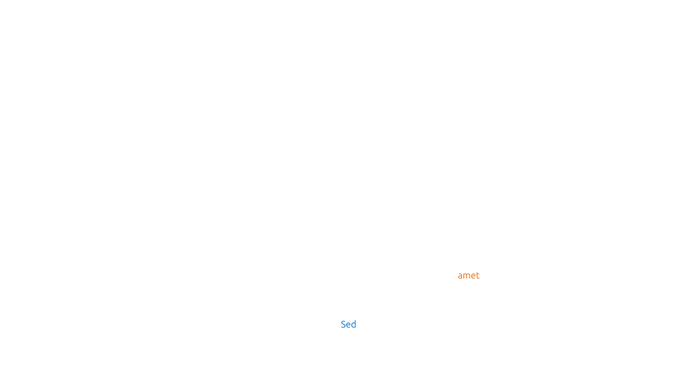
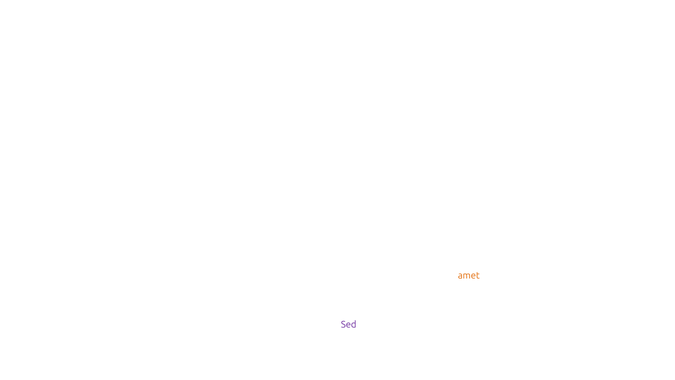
Sed colour: blue -> purple (349, 324)
